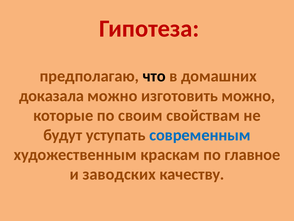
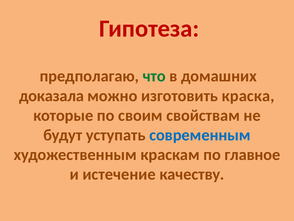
что colour: black -> green (154, 76)
изготовить можно: можно -> краска (248, 96)
заводских: заводских -> истечение (119, 174)
